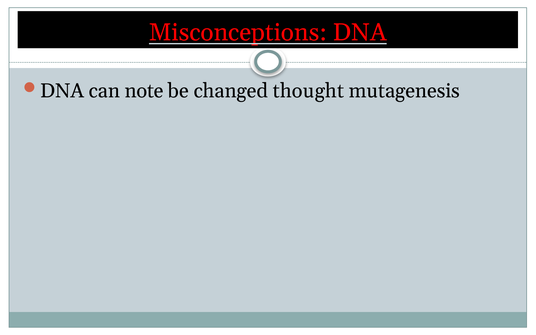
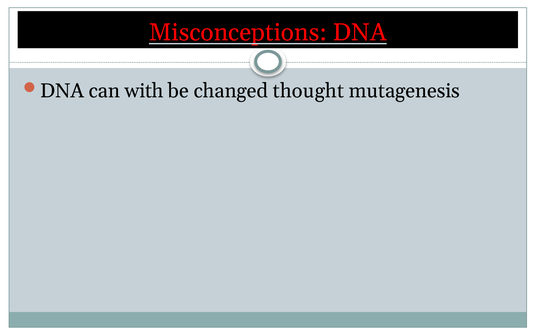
note: note -> with (144, 91)
